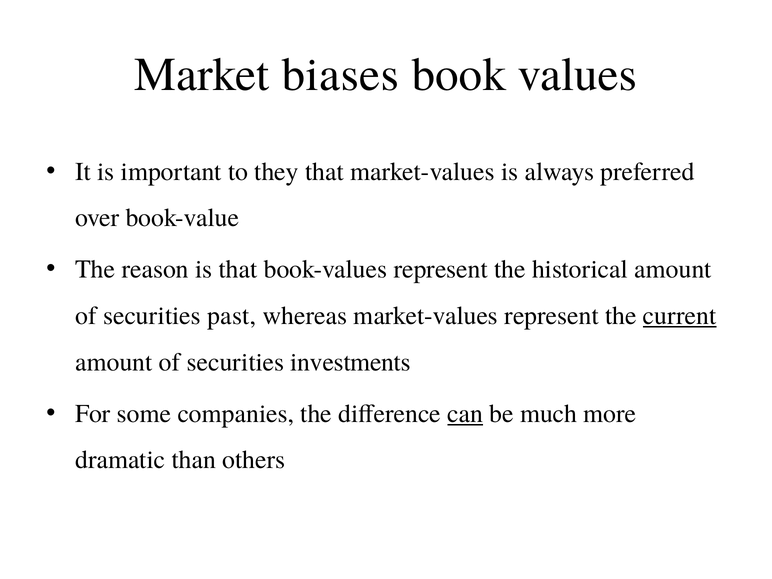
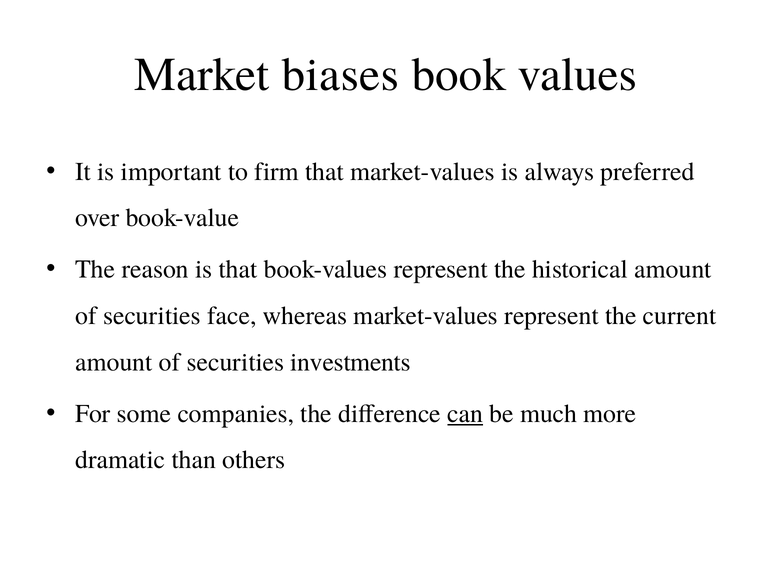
they: they -> firm (277, 172)
past: past -> face (232, 316)
current underline: present -> none (680, 316)
